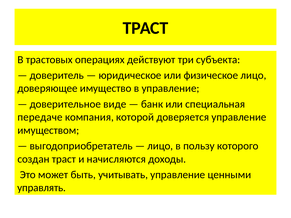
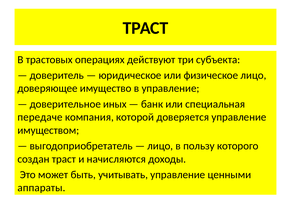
виде: виде -> иных (115, 104)
управлять: управлять -> аппараты (42, 188)
